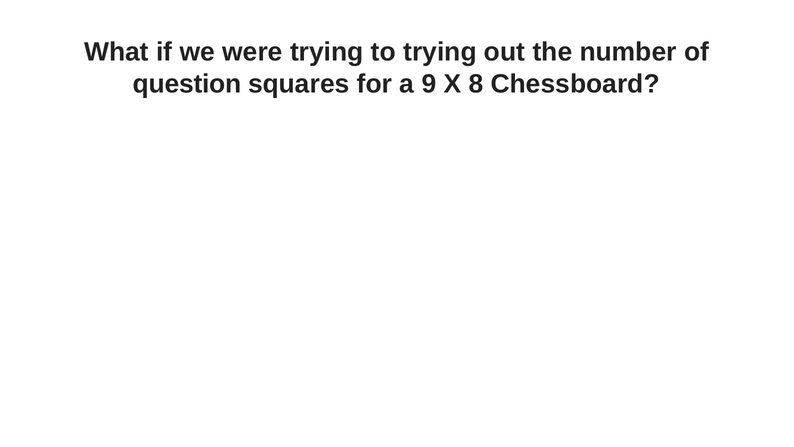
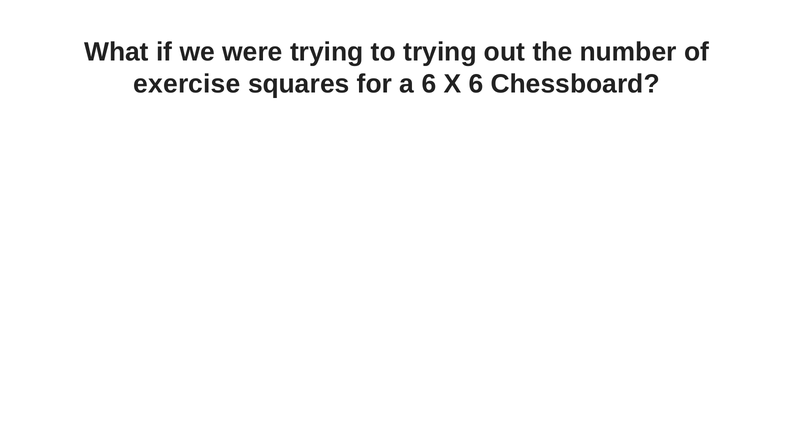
question: question -> exercise (187, 84)
a 9: 9 -> 6 (429, 84)
X 8: 8 -> 6 (476, 84)
